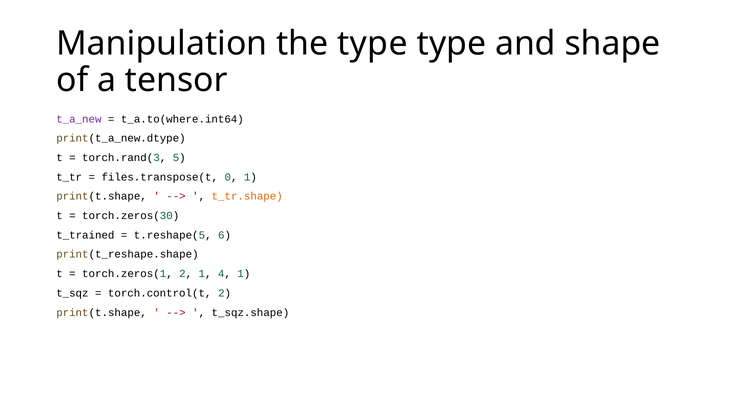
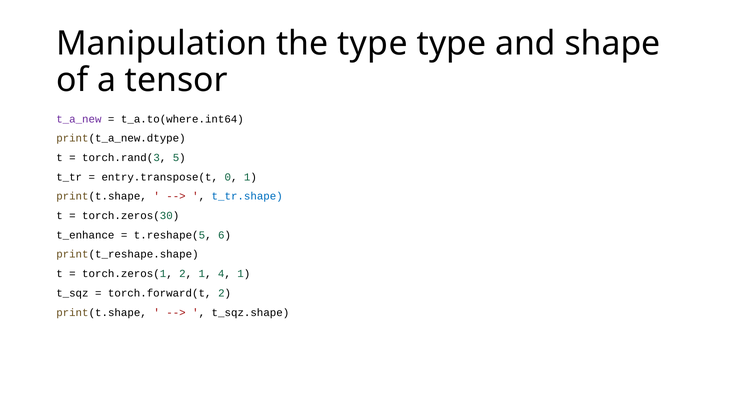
files.transpose(t: files.transpose(t -> entry.transpose(t (160, 177)
t_tr.shape colour: orange -> blue (247, 196)
t_trained: t_trained -> t_enhance (85, 235)
torch.control(t: torch.control(t -> torch.forward(t (160, 293)
